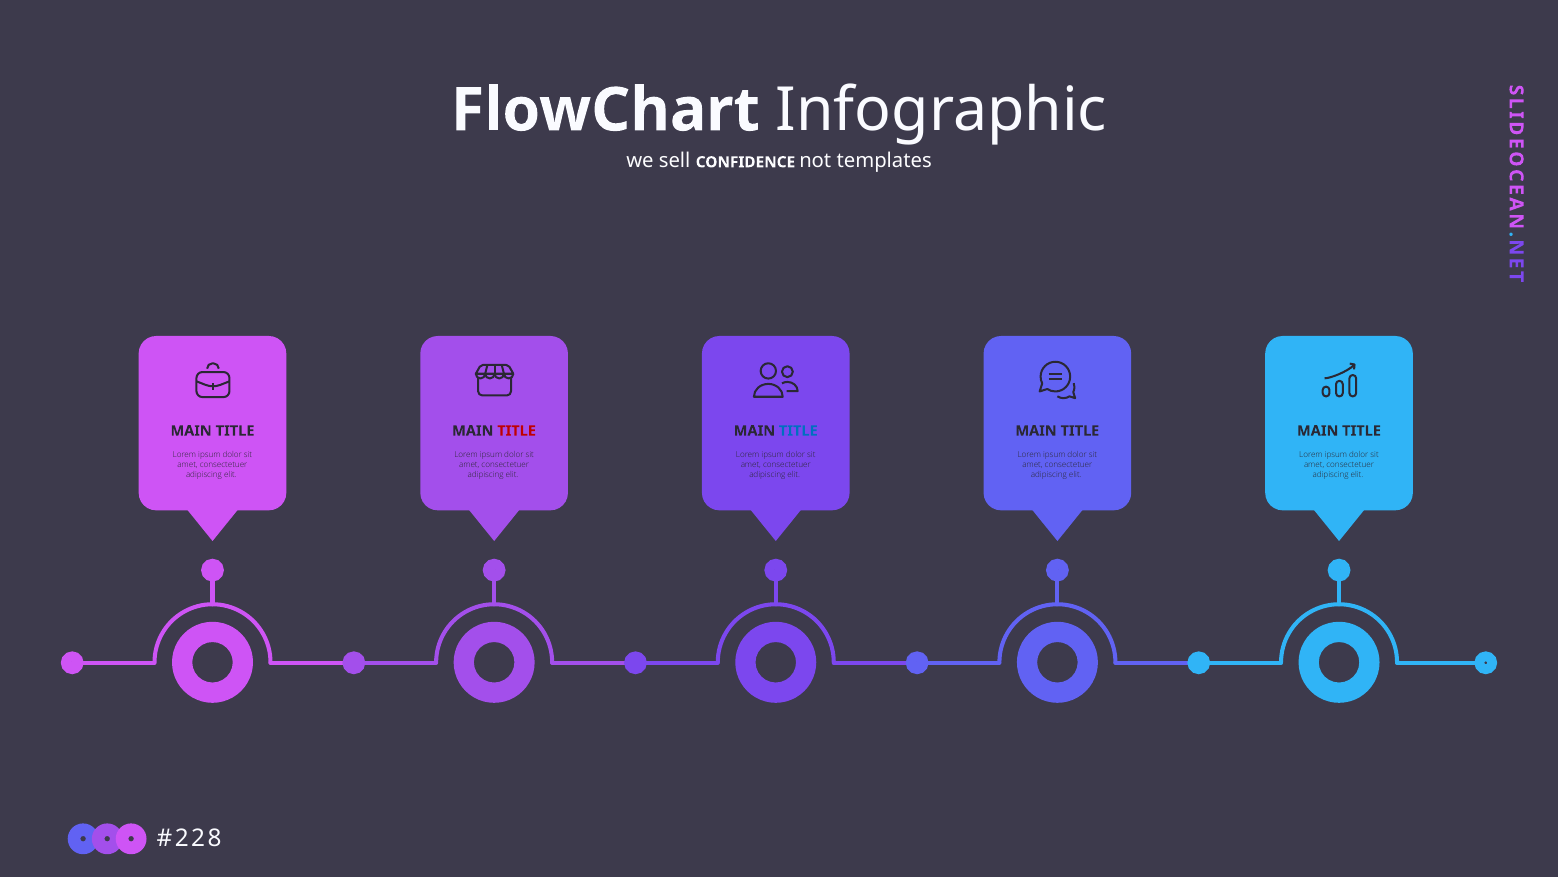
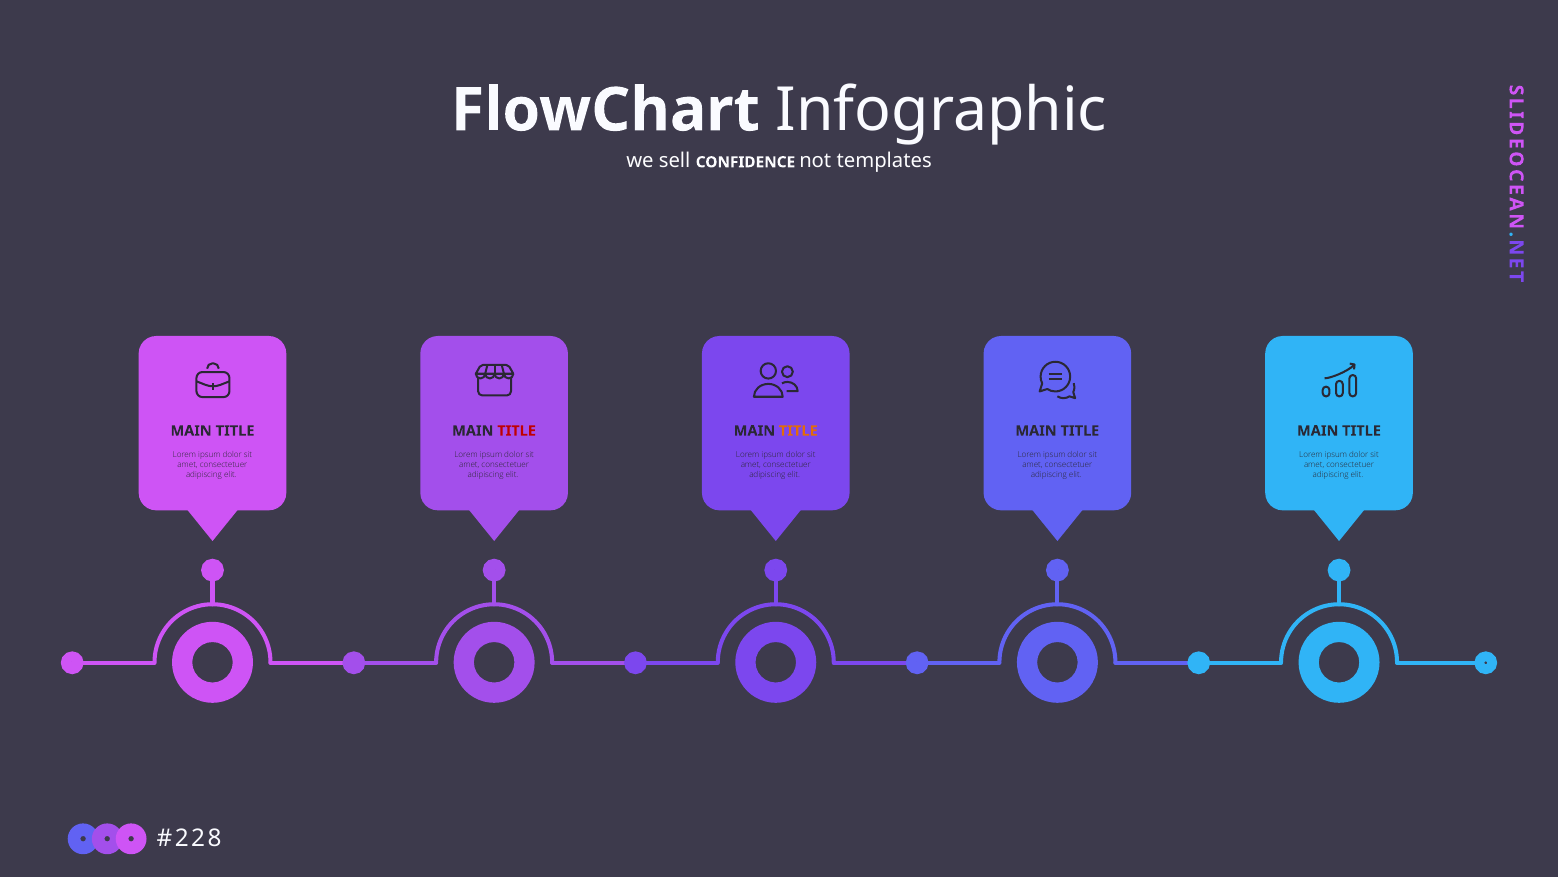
TITLE colour: blue -> orange (798, 431)
